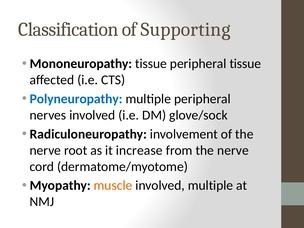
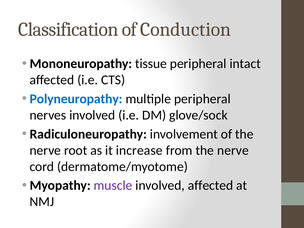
Supporting: Supporting -> Conduction (186, 29)
peripheral tissue: tissue -> intact (245, 64)
muscle colour: orange -> purple (113, 186)
involved multiple: multiple -> affected (211, 186)
